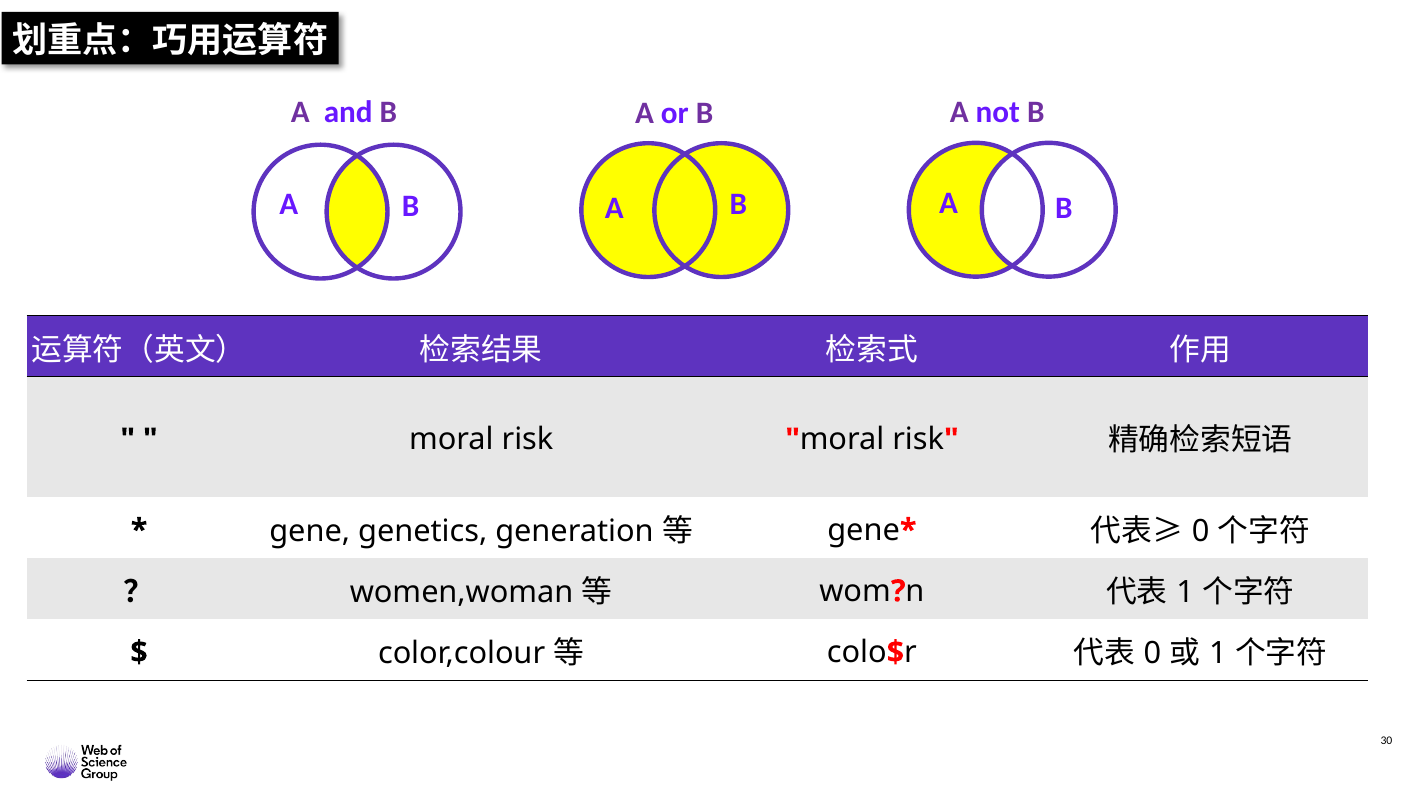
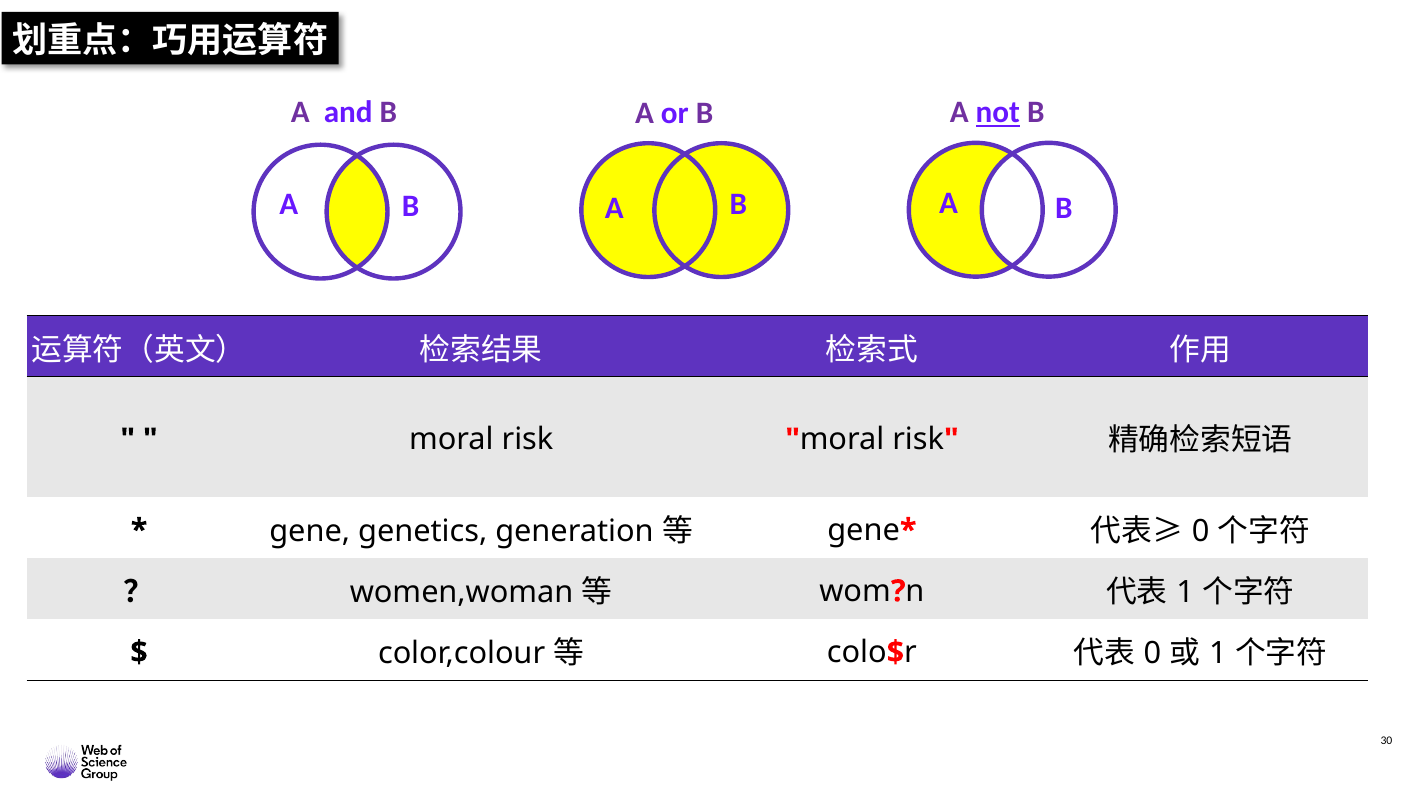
not underline: none -> present (998, 112)
